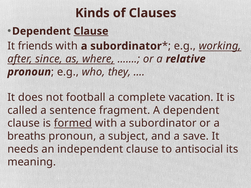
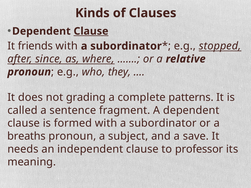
working: working -> stopped (220, 46)
football: football -> grading (86, 97)
vacation: vacation -> patterns (191, 97)
formed underline: present -> none (73, 123)
antisocial: antisocial -> professor (199, 149)
